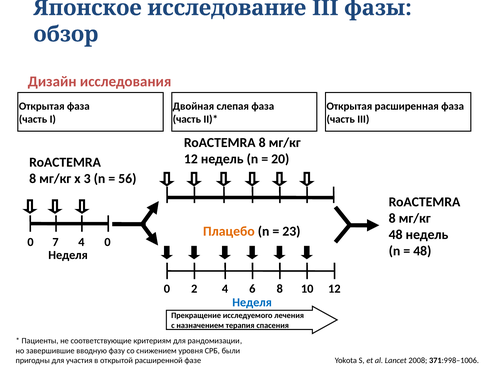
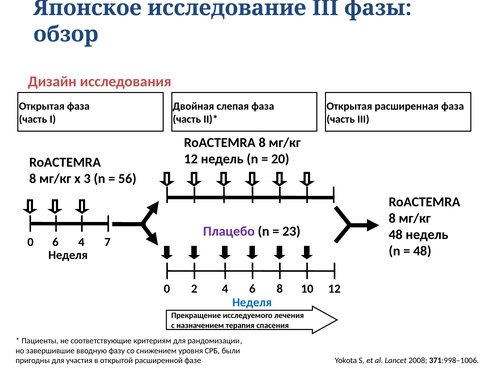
Плацебо colour: orange -> purple (229, 231)
0 7: 7 -> 6 (55, 242)
4 0: 0 -> 7 (108, 242)
